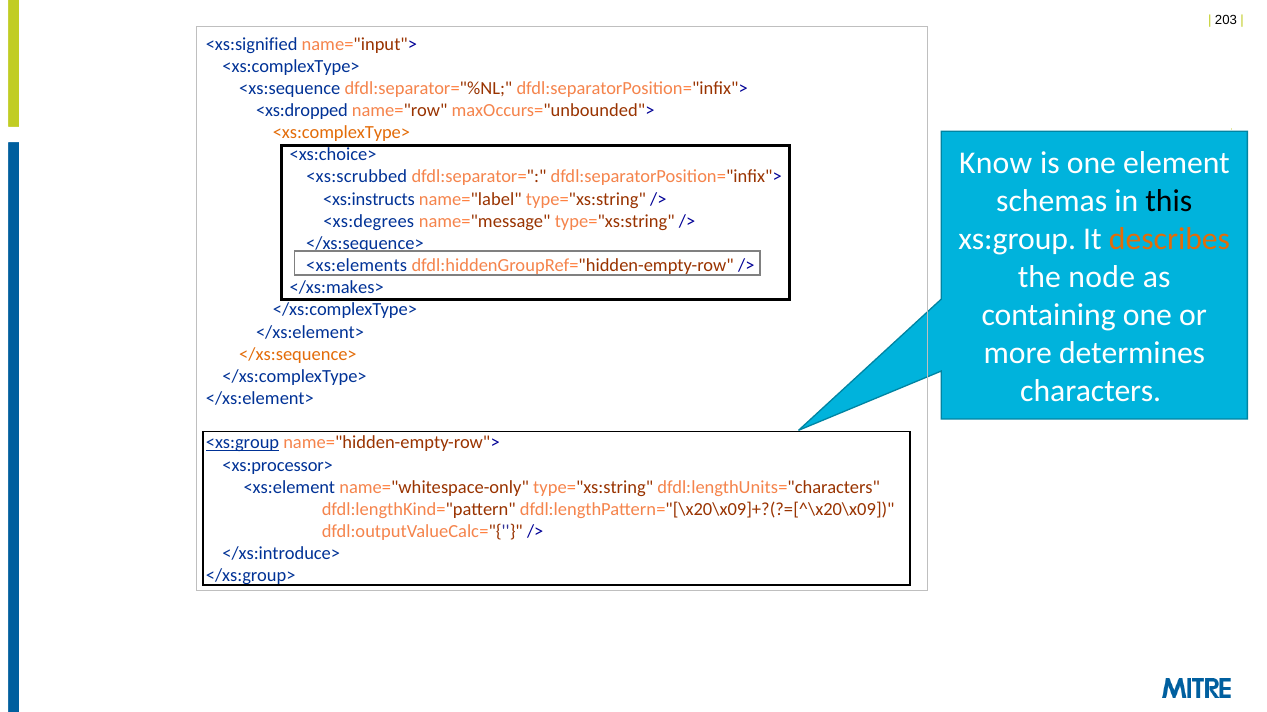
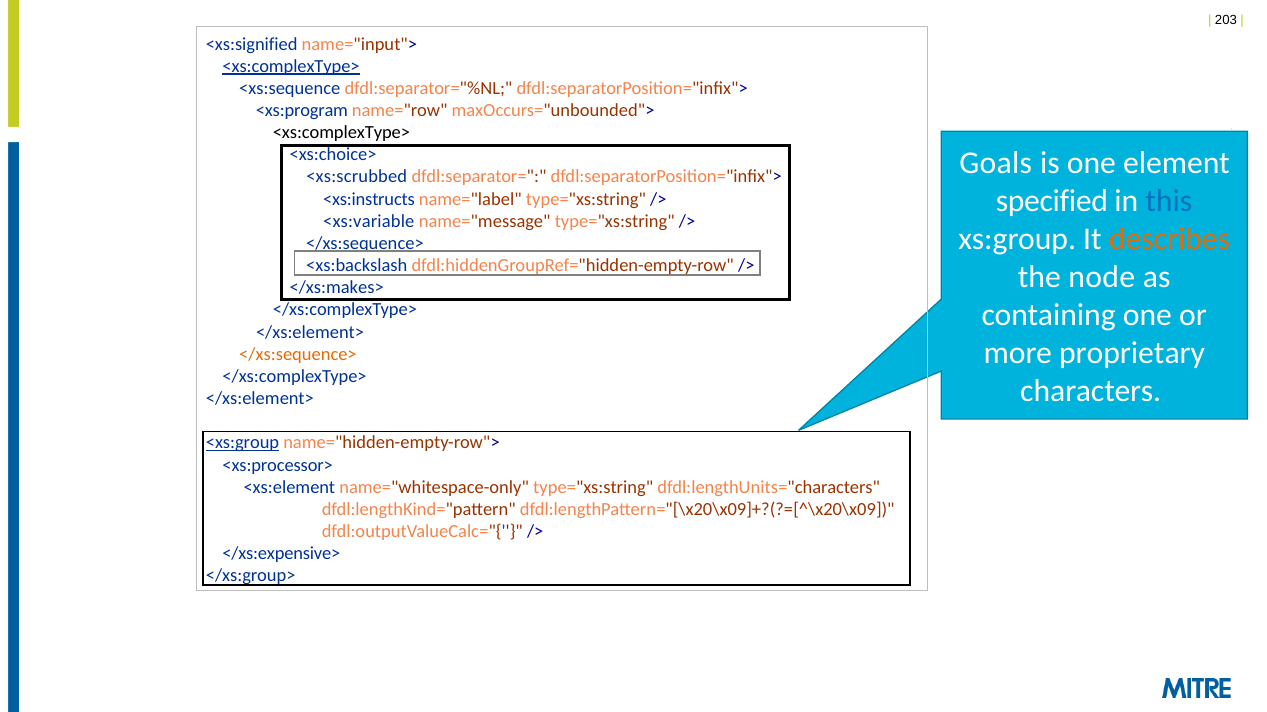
<xs:complexType> underline: none -> present (291, 66)
<xs:dropped: <xs:dropped -> <xs:program (302, 111)
<xs:complexType> colour: orange -> black (341, 133)
Know: Know -> Goals (996, 164)
schemas: schemas -> specified (1052, 202)
this colour: black -> blue (1169, 202)
<xs:degrees: <xs:degrees -> <xs:variable (369, 221)
<xs:elements: <xs:elements -> <xs:backslash (357, 266)
determines: determines -> proprietary (1132, 354)
</xs:introduce>: </xs:introduce> -> </xs:expensive> (281, 554)
